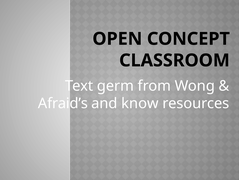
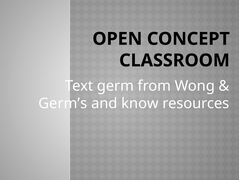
Afraid’s: Afraid’s -> Germ’s (63, 103)
